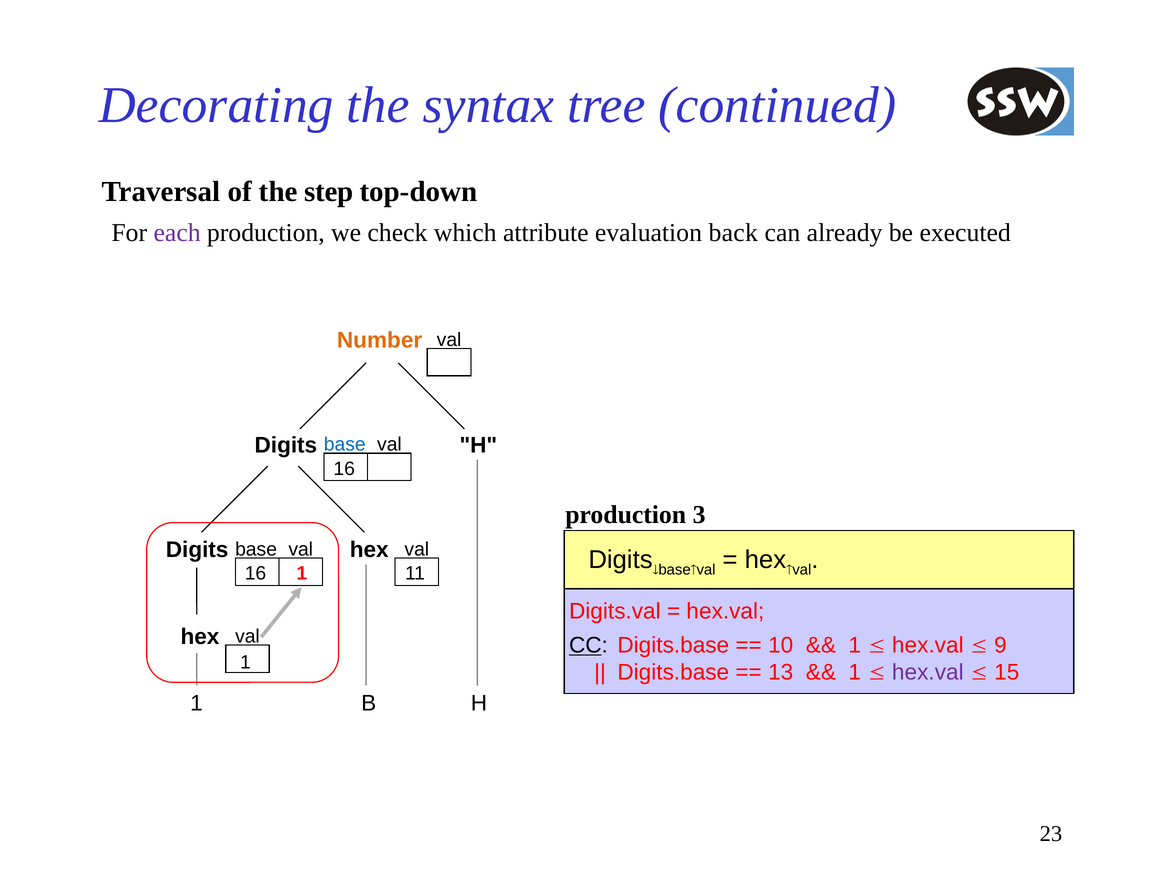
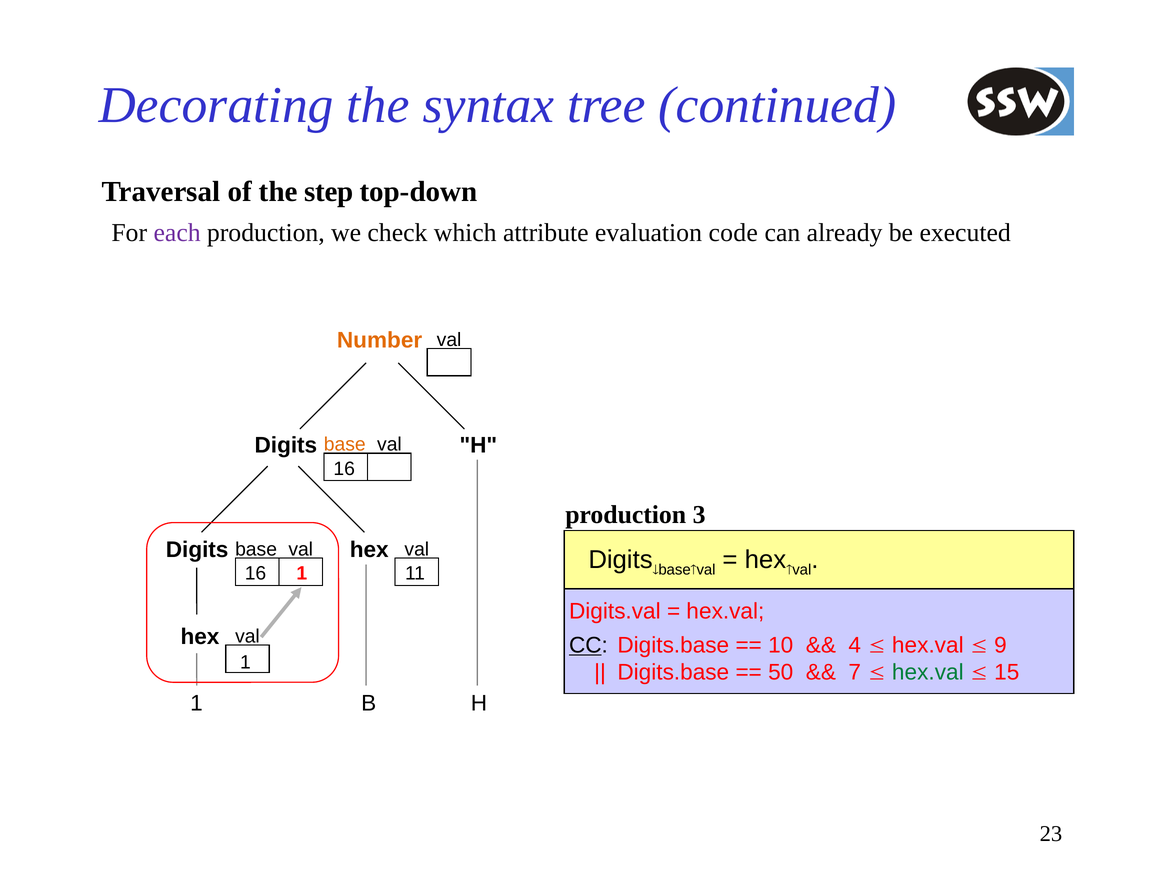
back: back -> code (733, 233)
base colour: blue -> orange (345, 444)
1: 1 -> 4 (855, 645)
13: 13 -> 50 (781, 672)
1: 1 -> 7 (855, 672)
hex.val colour: purple -> green (928, 672)
